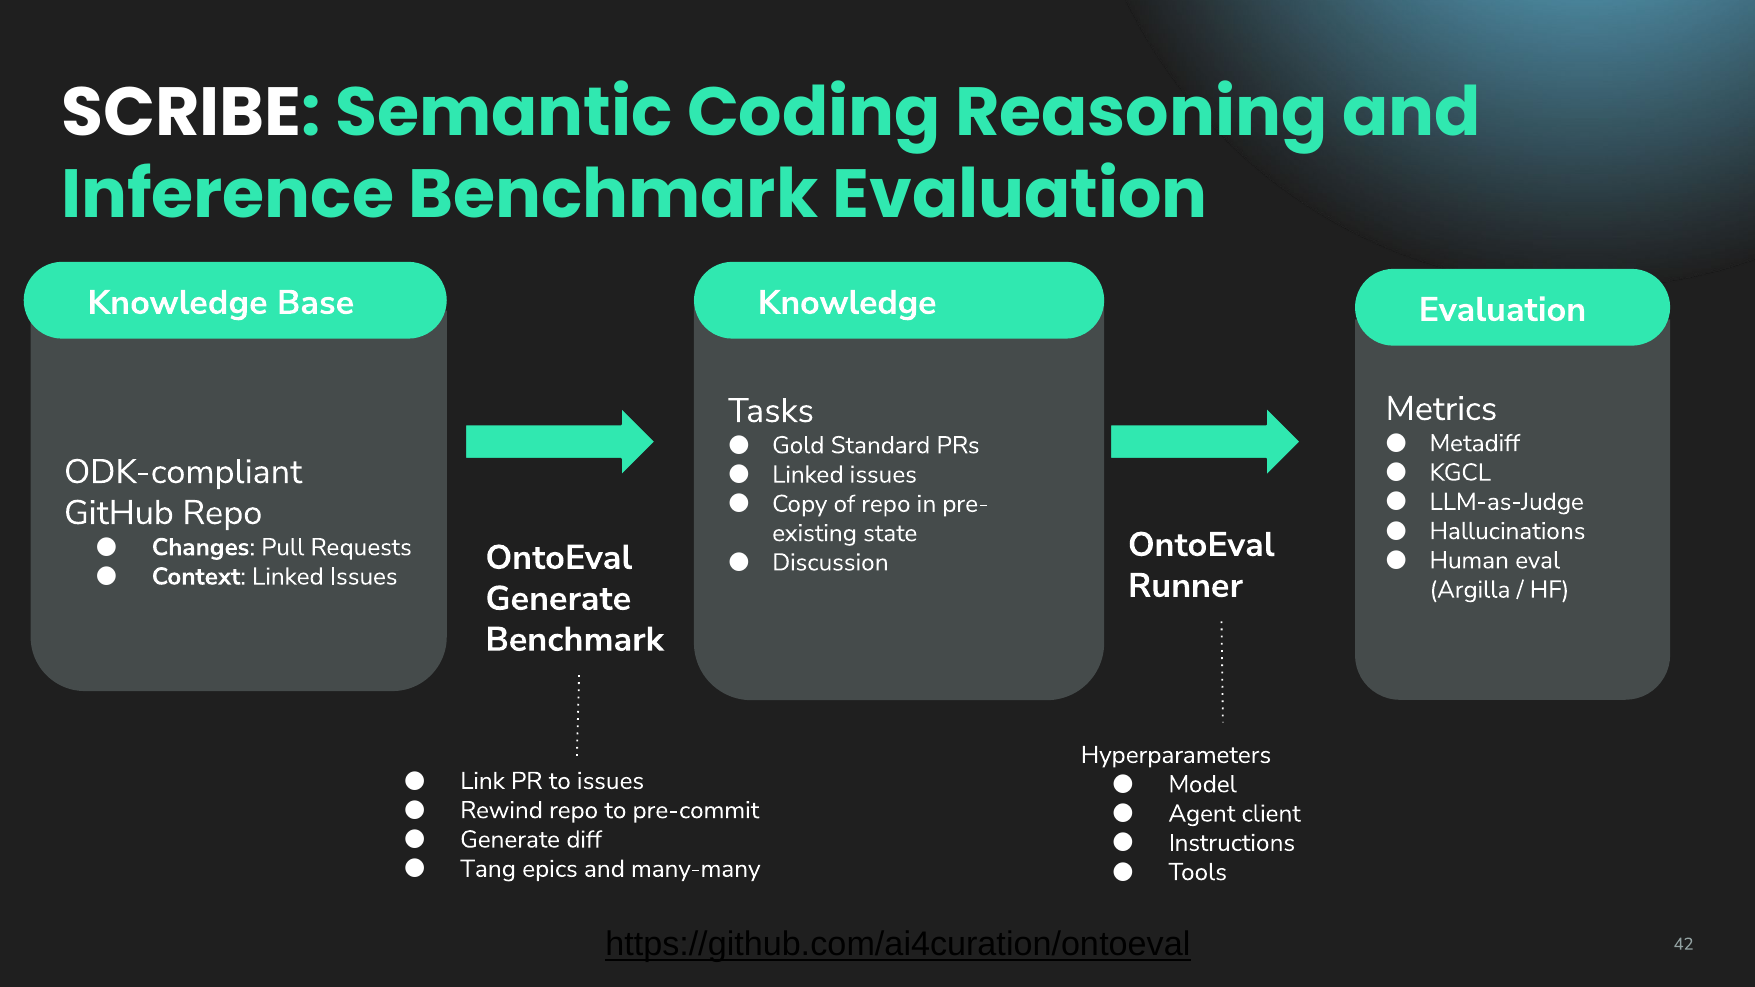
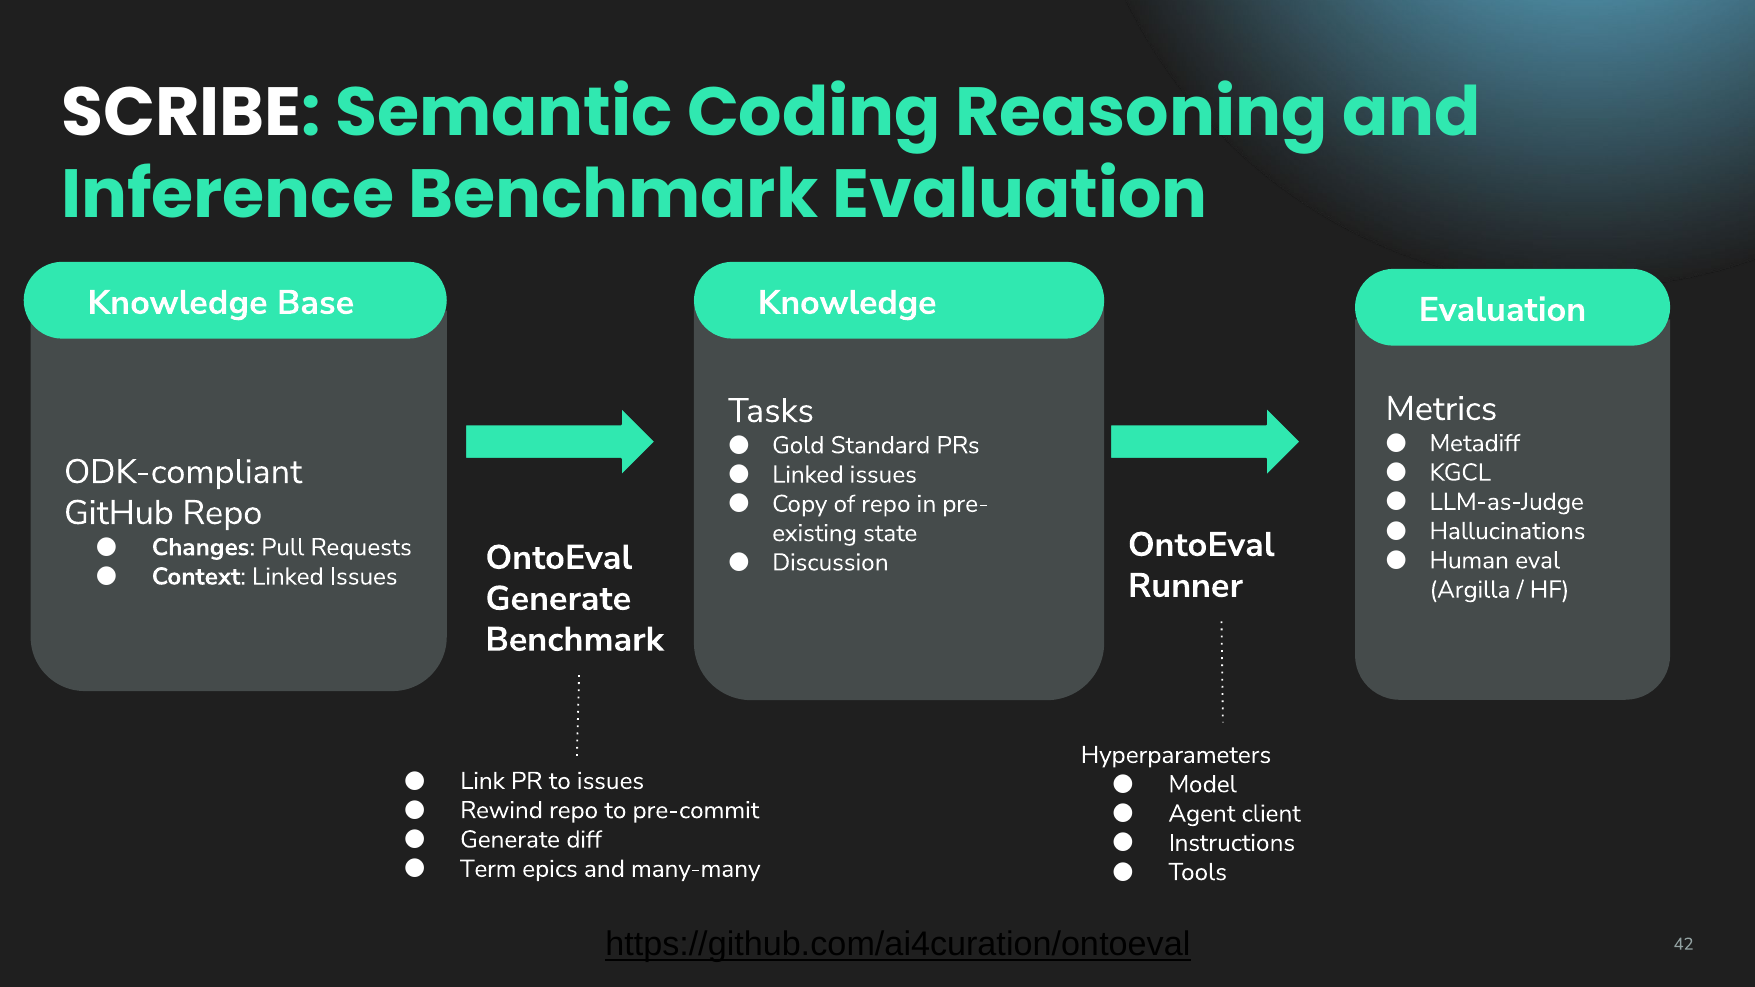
Tang: Tang -> Term (488, 869)
